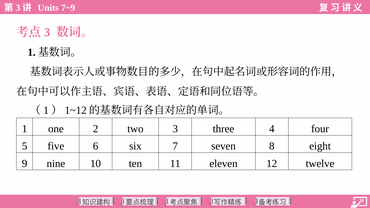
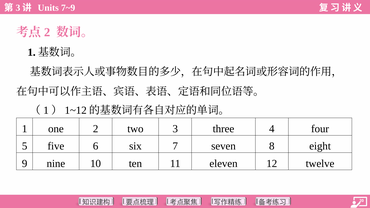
3: 3 -> 2 (47, 32)
